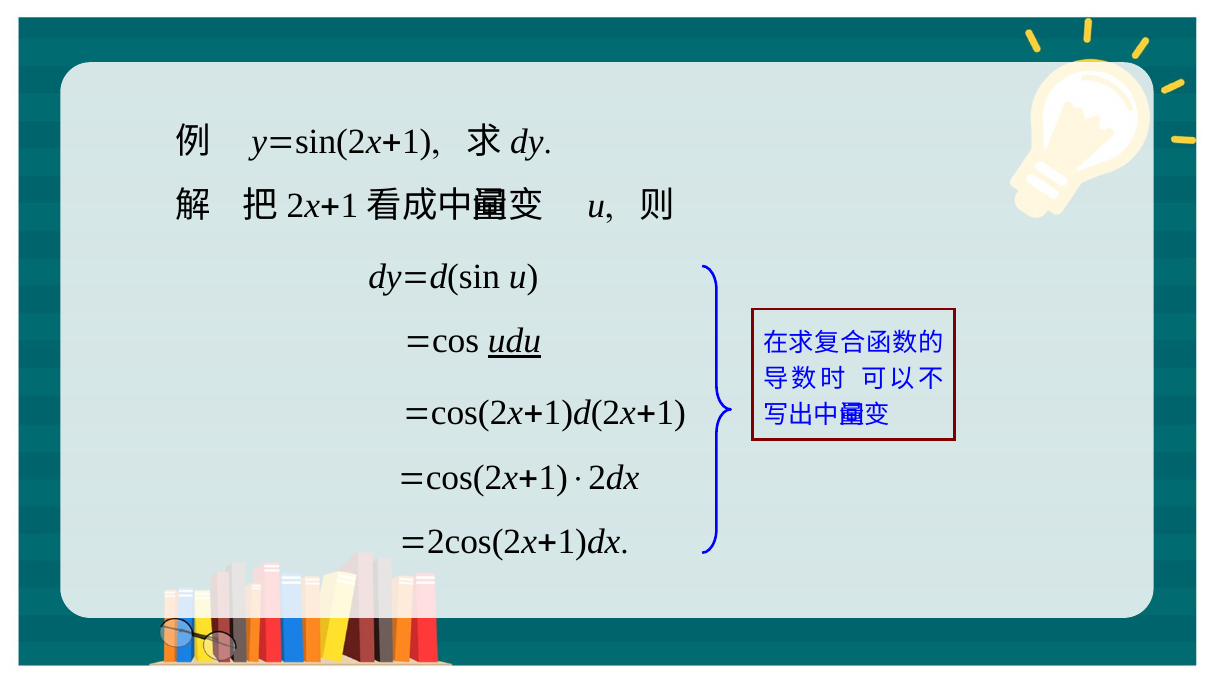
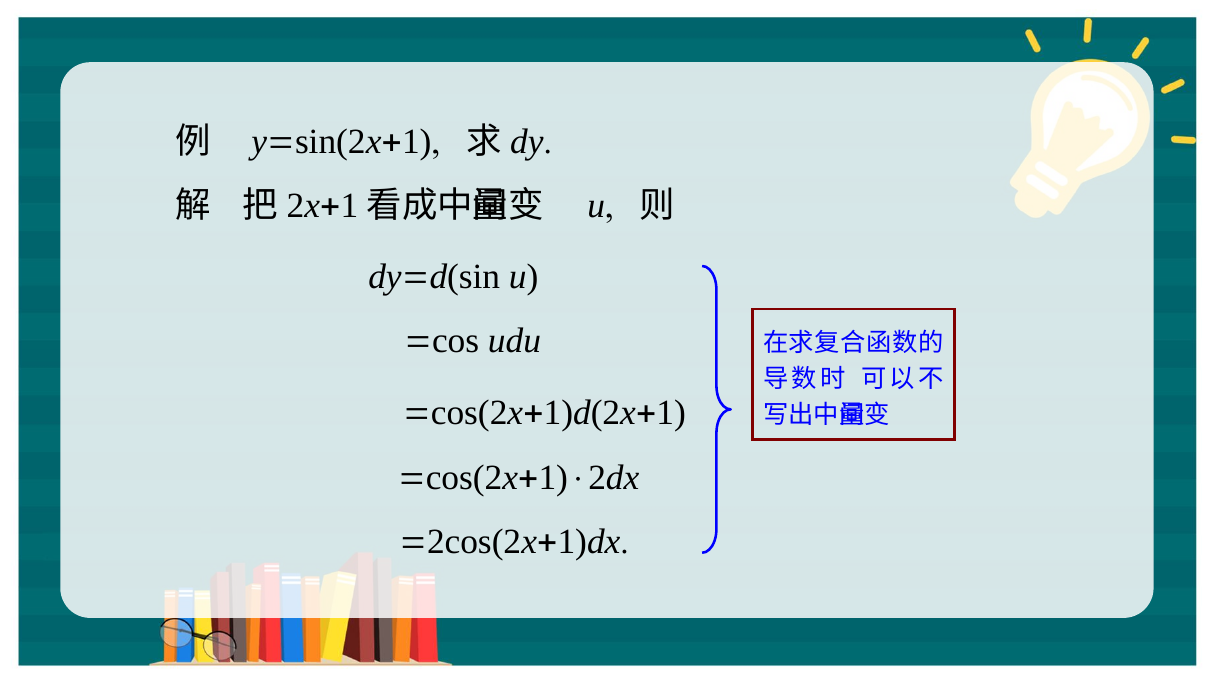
udu underline: present -> none (514, 341)
